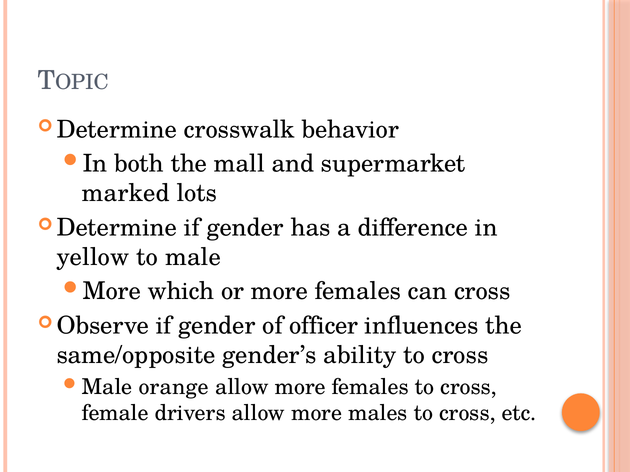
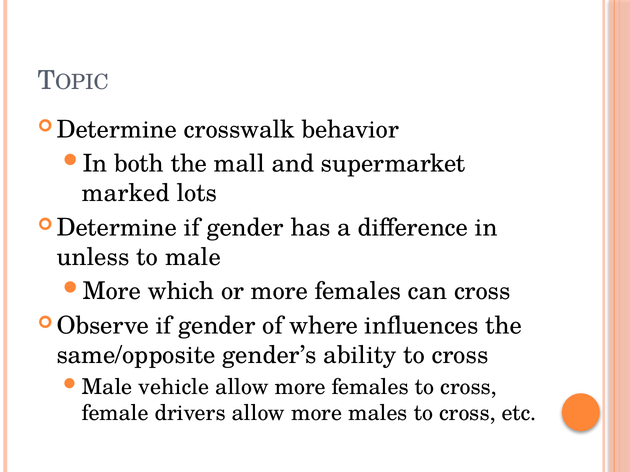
yellow: yellow -> unless (93, 257)
officer: officer -> where (324, 326)
orange: orange -> vehicle (174, 387)
